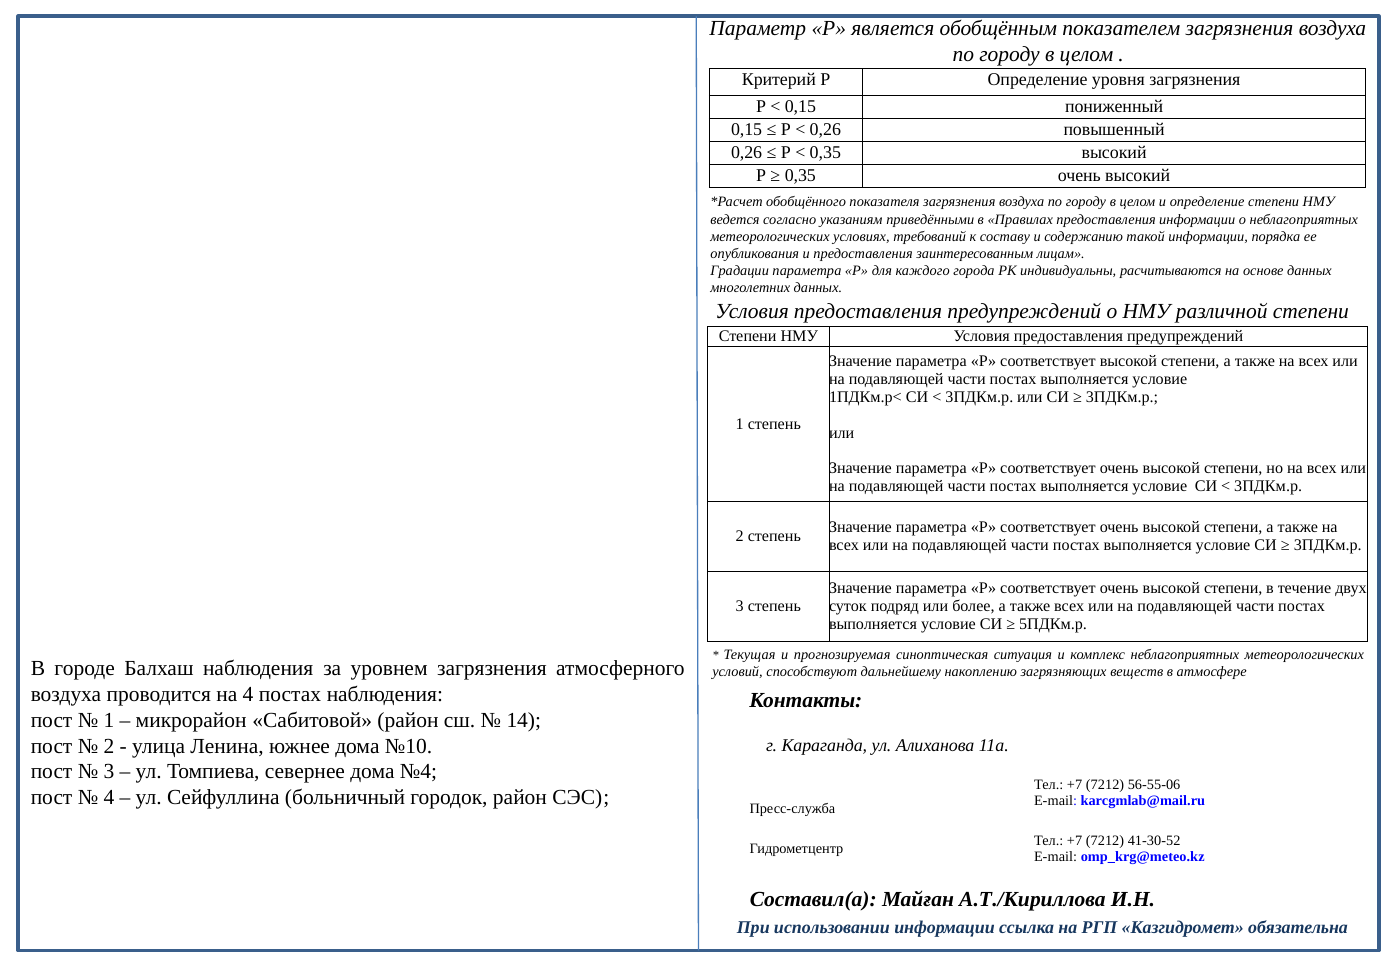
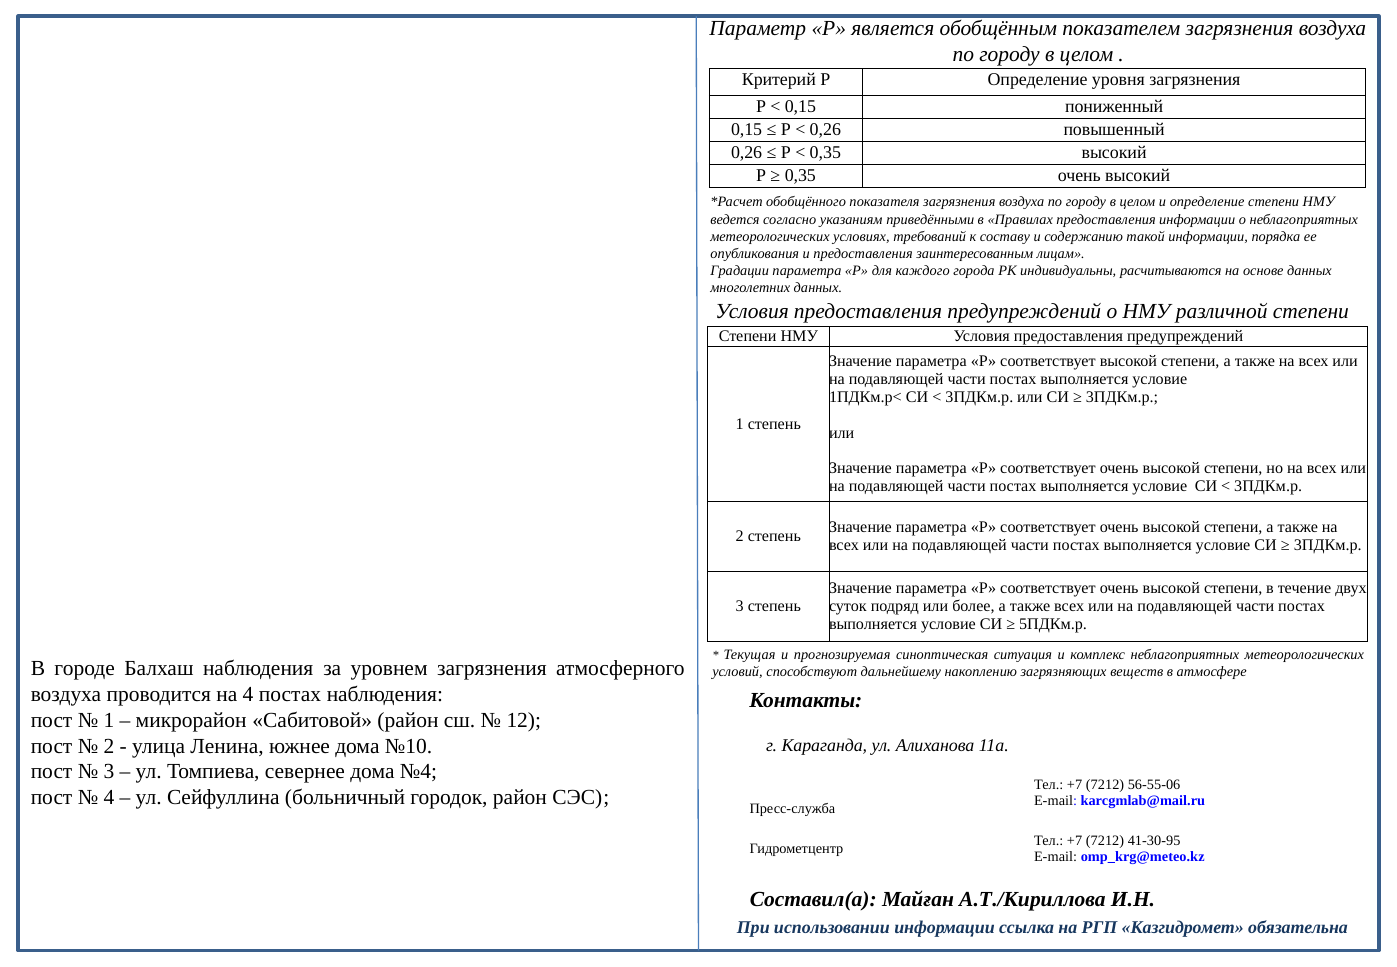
14: 14 -> 12 (524, 720)
41-30-52: 41-30-52 -> 41-30-95 (1154, 841)
